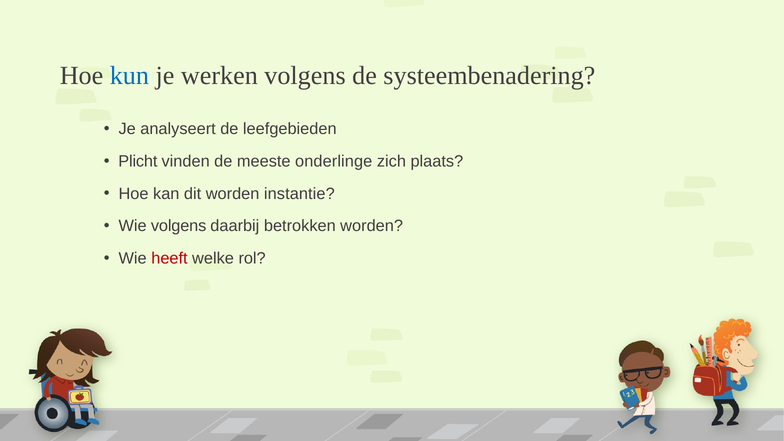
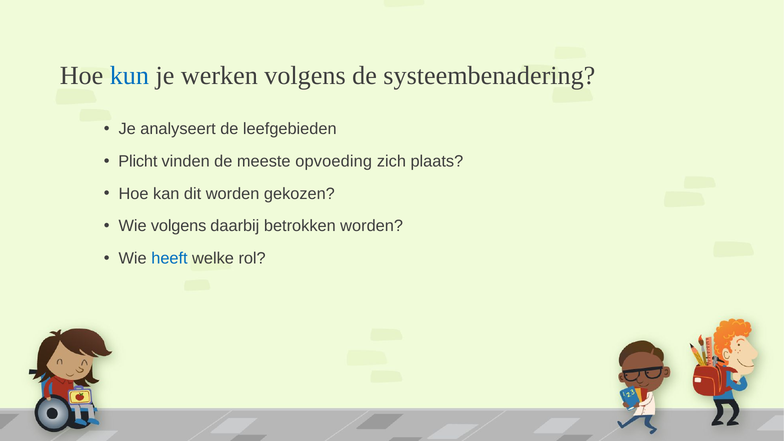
onderlinge: onderlinge -> opvoeding (334, 161)
instantie: instantie -> gekozen (299, 194)
heeft colour: red -> blue (169, 258)
